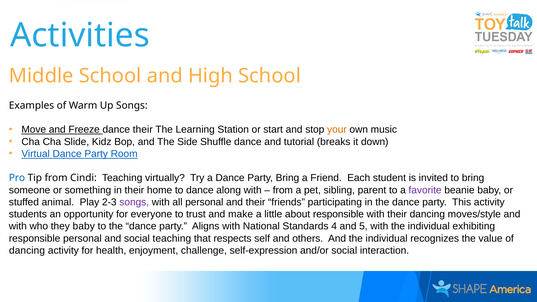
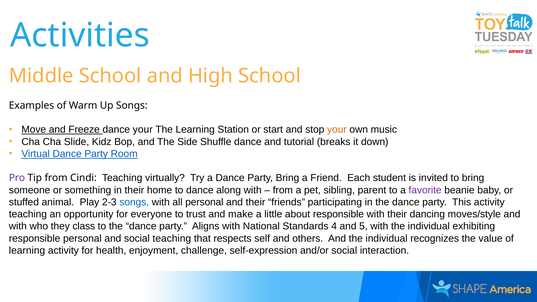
dance their: their -> your (143, 130)
Pro colour: blue -> purple (17, 178)
songs colour: purple -> blue (134, 202)
students: students -> teaching (28, 214)
they baby: baby -> class (84, 226)
dancing: dancing -> learning (27, 251)
